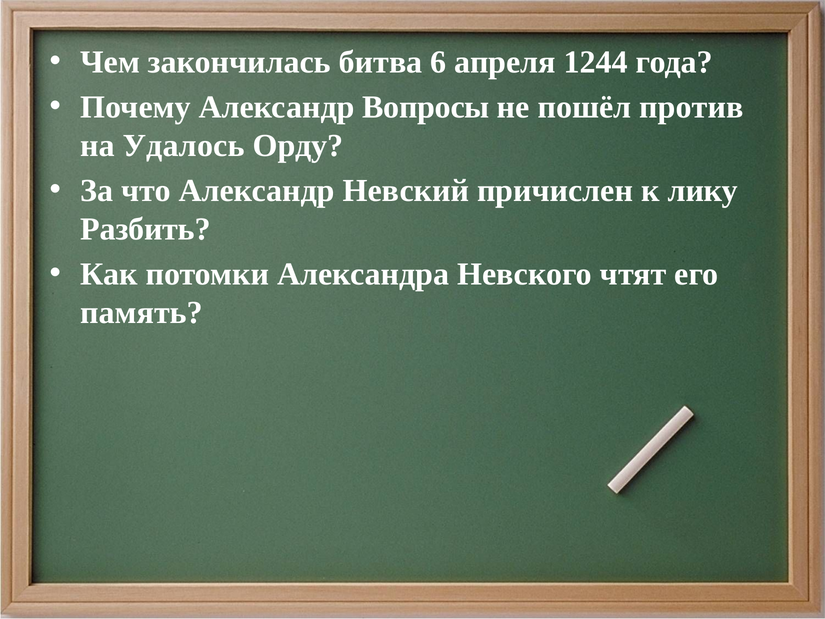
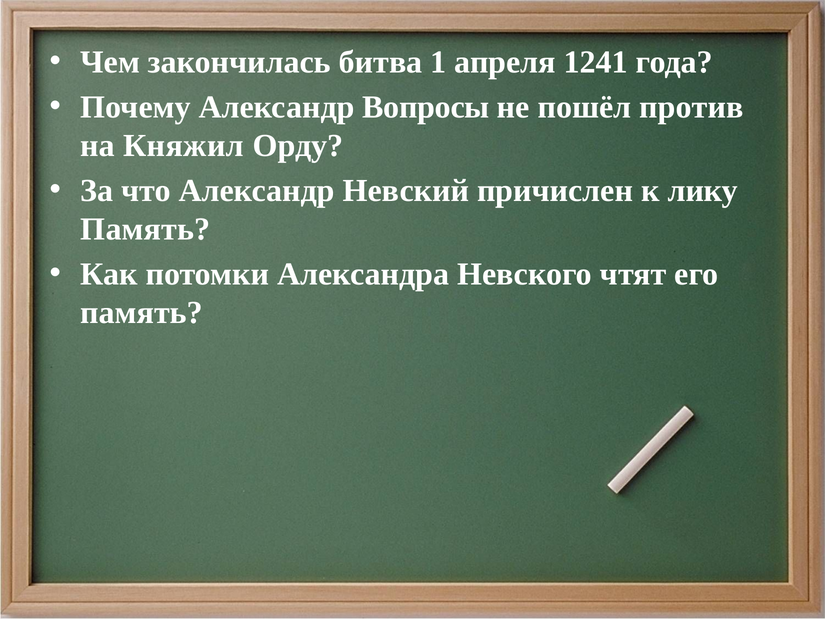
6: 6 -> 1 (438, 62)
1244: 1244 -> 1241 (596, 62)
Удалось: Удалось -> Княжил (184, 146)
Разбить: Разбить -> Память (145, 229)
